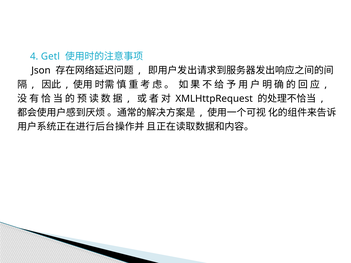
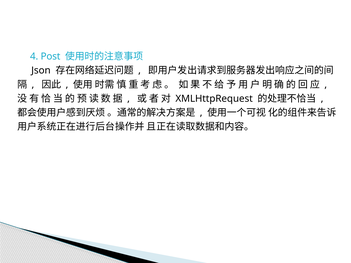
Getl: Getl -> Post (51, 57)
